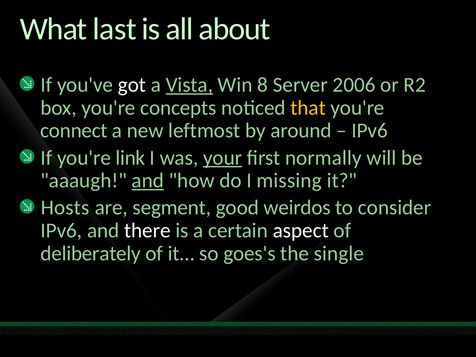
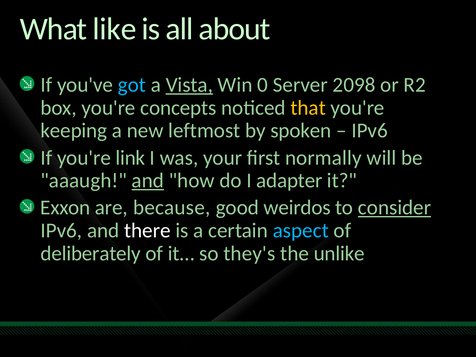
last: last -> like (115, 29)
got colour: white -> light blue (132, 85)
8: 8 -> 0 (263, 85)
2006: 2006 -> 2098 (354, 85)
connect: connect -> keeping (74, 131)
around: around -> spoken (301, 131)
your underline: present -> none (223, 158)
missing: missing -> adapter (289, 181)
Hosts: Hosts -> Exxon (65, 208)
segment: segment -> because (172, 208)
consider underline: none -> present (395, 208)
aspect colour: white -> light blue (301, 231)
goes's: goes's -> they's (249, 253)
single: single -> unlike (339, 253)
